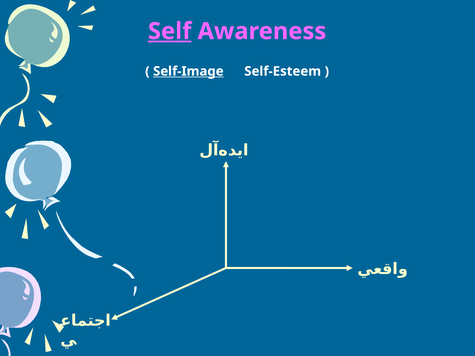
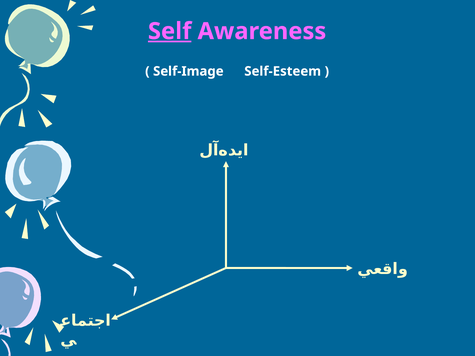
Self-Image underline: present -> none (188, 71)
